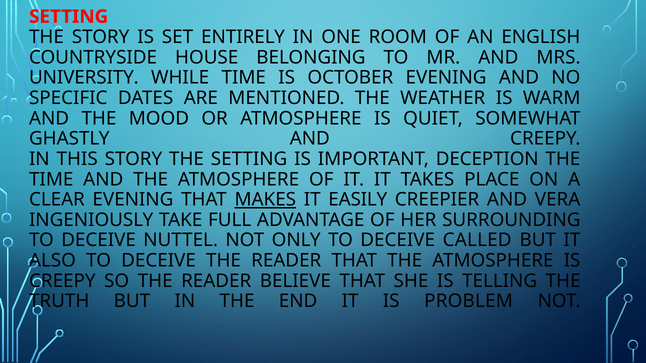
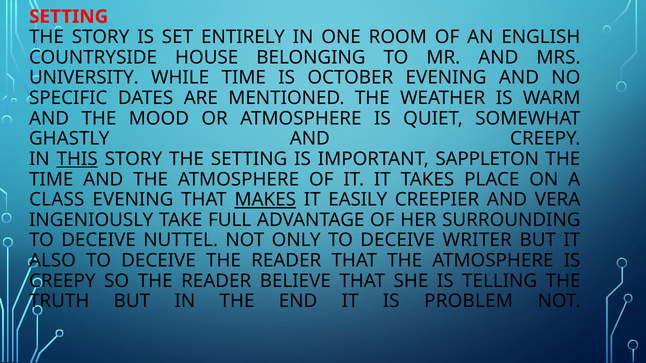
THIS underline: none -> present (77, 159)
DECEPTION: DECEPTION -> SAPPLETON (487, 159)
CLEAR: CLEAR -> CLASS (57, 200)
CALLED: CALLED -> WRITER (477, 241)
